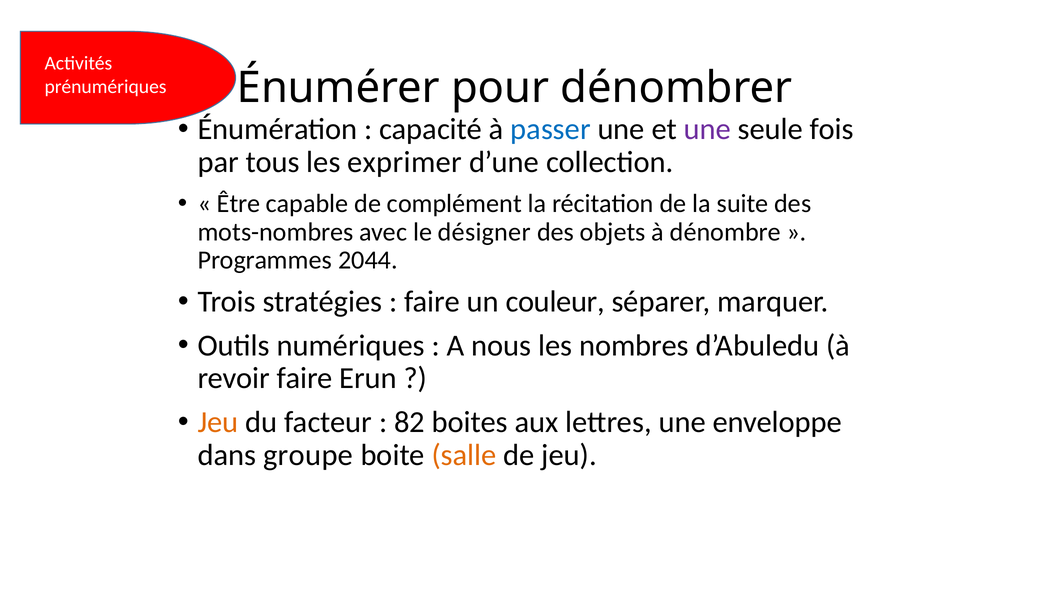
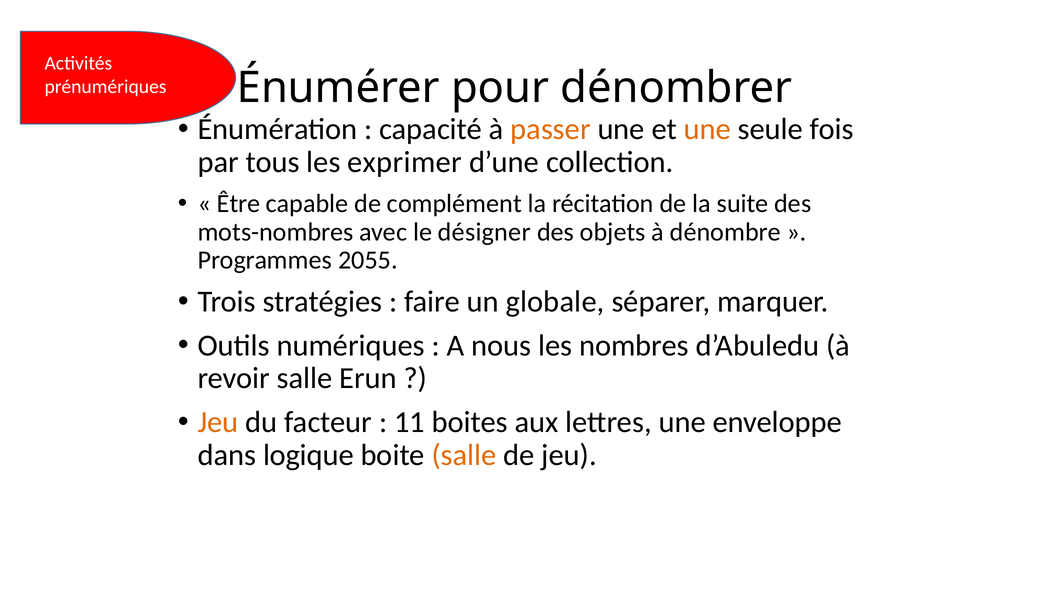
passer colour: blue -> orange (551, 129)
une colour: purple -> orange (707, 129)
2044: 2044 -> 2055 (368, 260)
couleur: couleur -> globale (555, 302)
revoir faire: faire -> salle (305, 378)
82: 82 -> 11 (409, 422)
groupe: groupe -> logique (308, 455)
